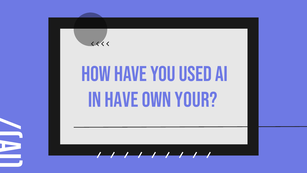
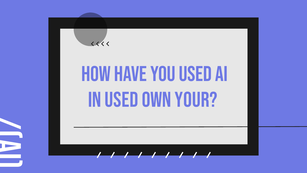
in have: have -> used (121, 100)
